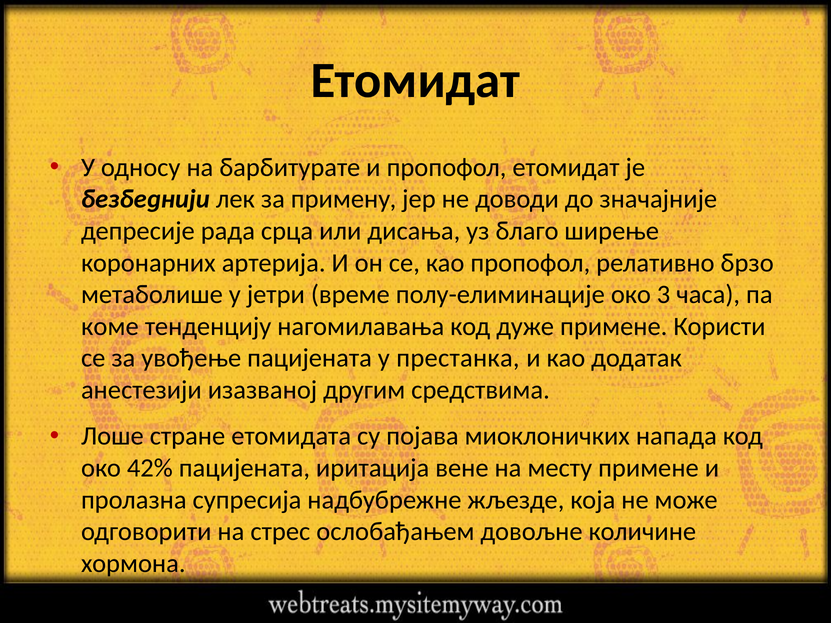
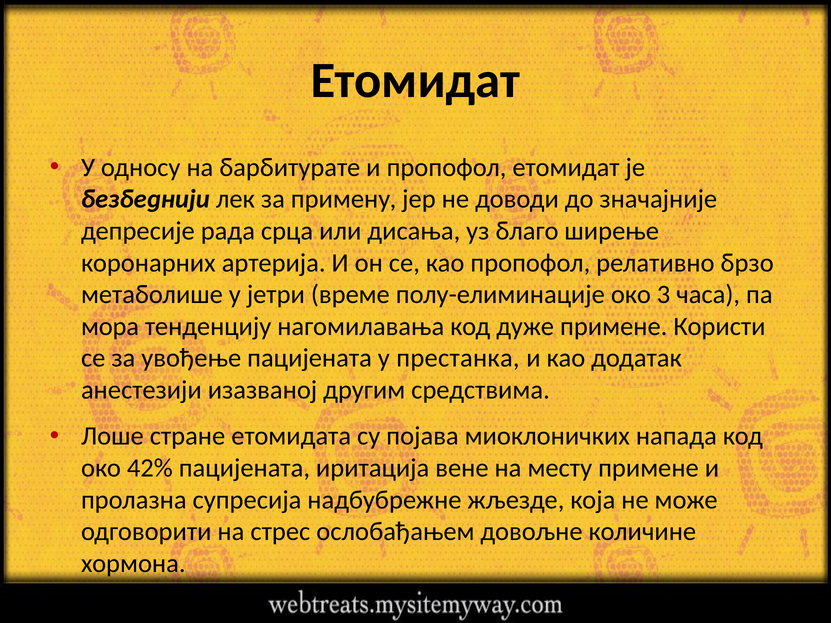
коме: коме -> мора (110, 327)
